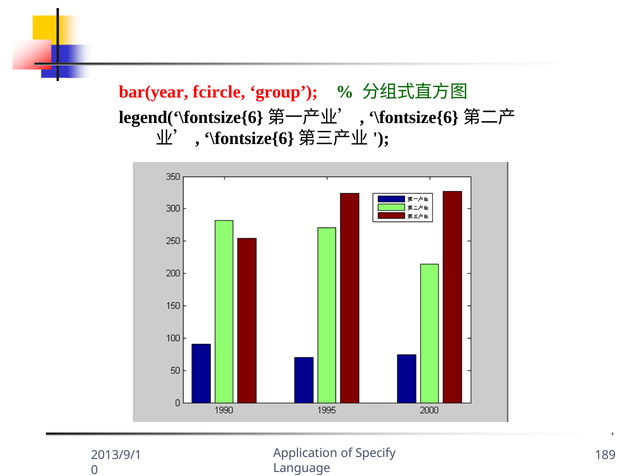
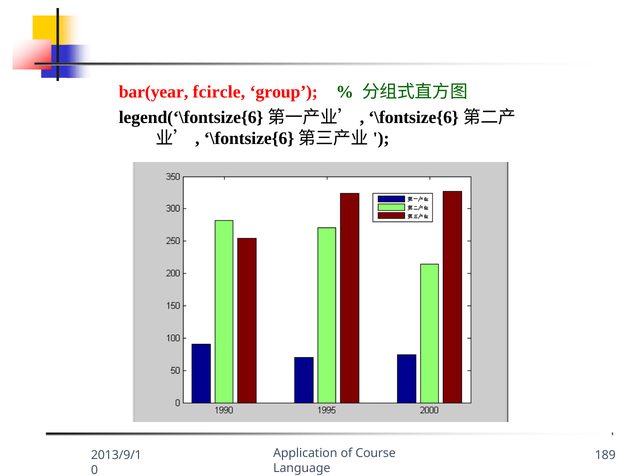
Specify: Specify -> Course (376, 454)
